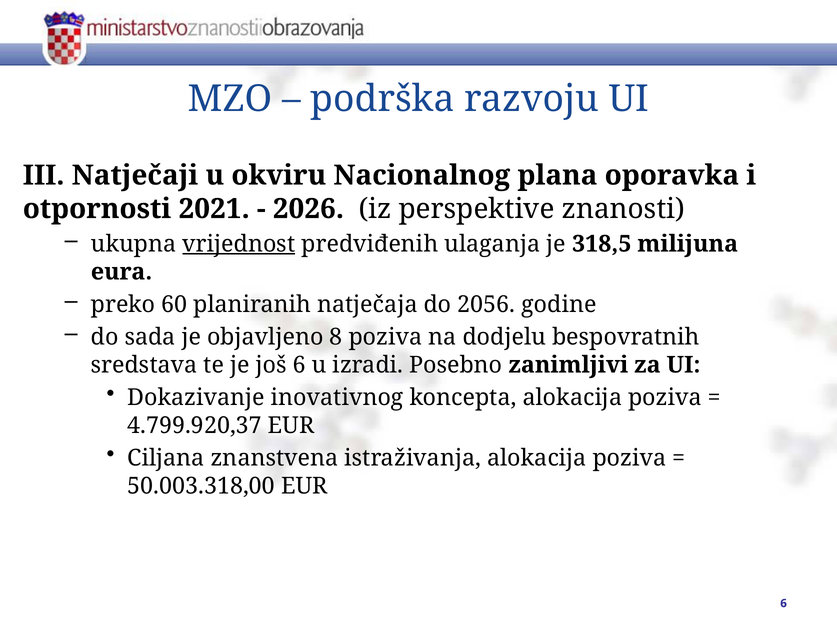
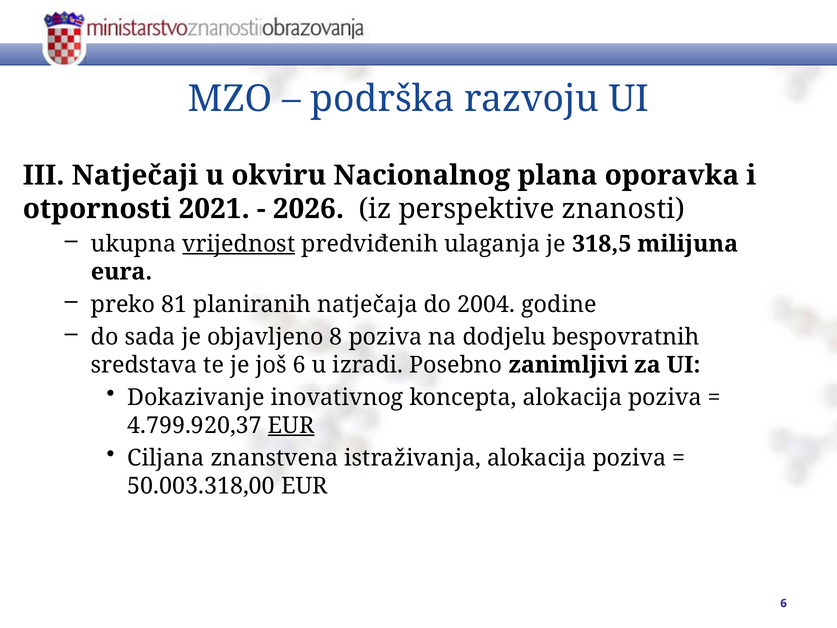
60: 60 -> 81 (174, 304)
2056: 2056 -> 2004 (486, 304)
EUR underline: none -> present (291, 425)
